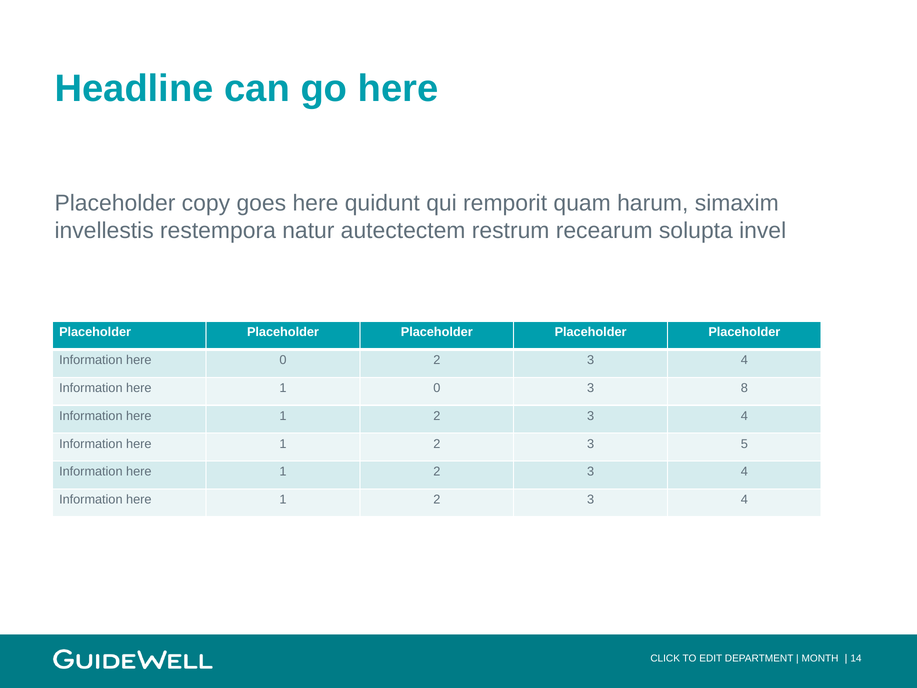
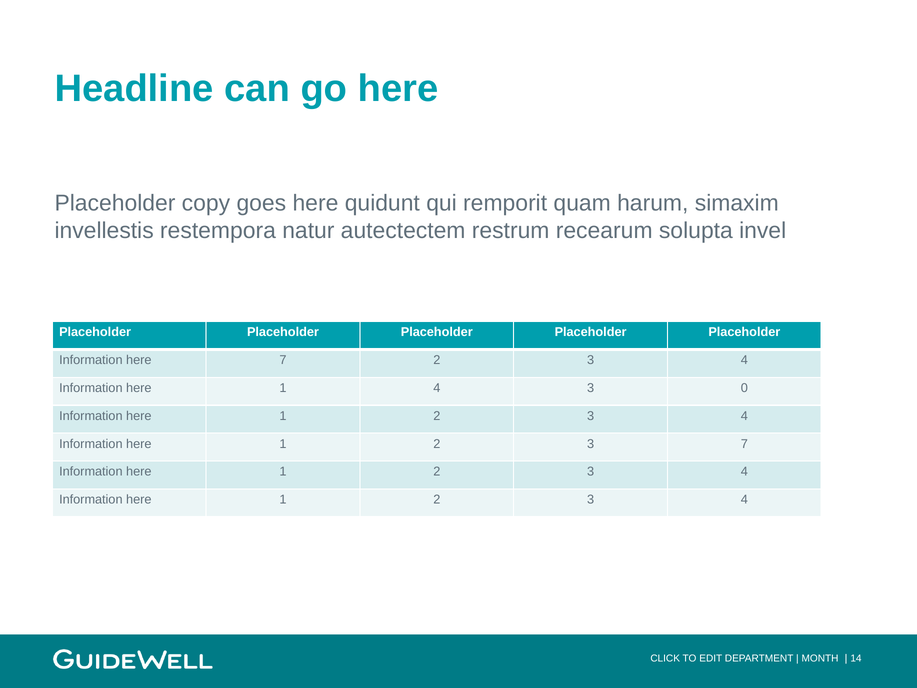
here 0: 0 -> 7 (283, 360)
1 0: 0 -> 4 (437, 388)
8: 8 -> 0 (744, 388)
3 5: 5 -> 7 (744, 444)
